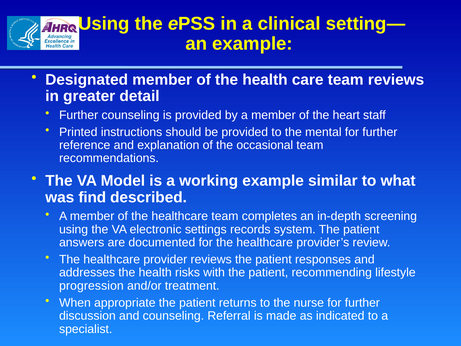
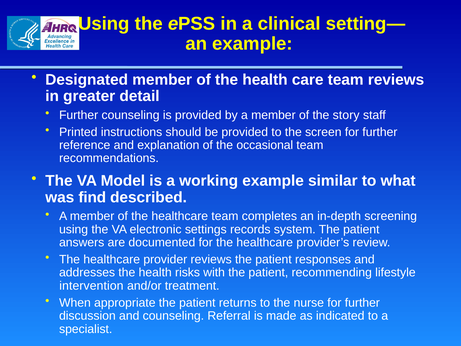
heart: heart -> story (346, 115)
mental: mental -> screen (323, 132)
progression: progression -> intervention (91, 286)
